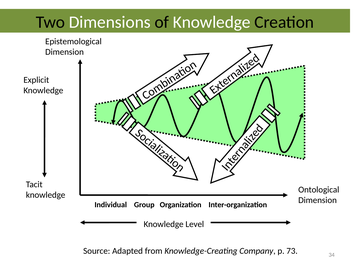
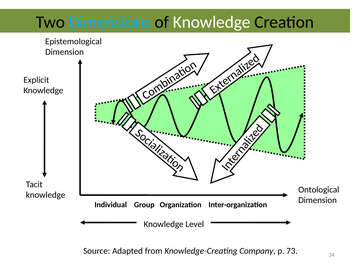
Dimensions colour: white -> light blue (110, 22)
